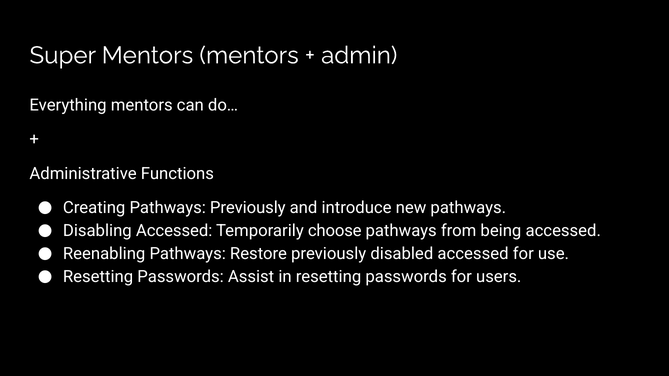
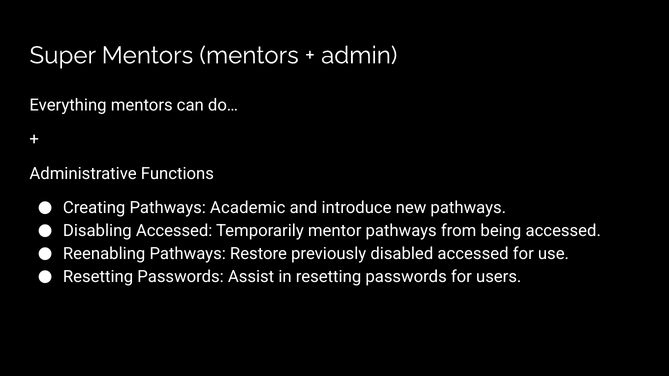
Pathways Previously: Previously -> Academic (248, 208)
choose: choose -> mentor (335, 231)
